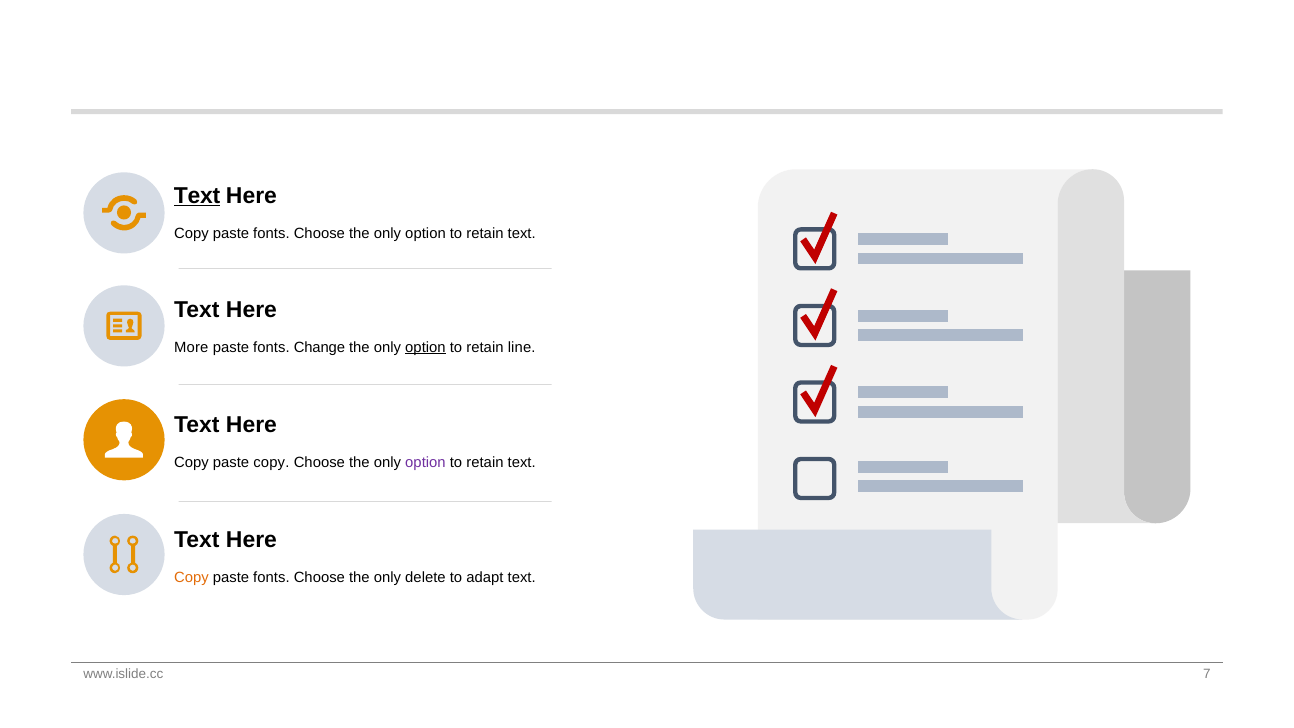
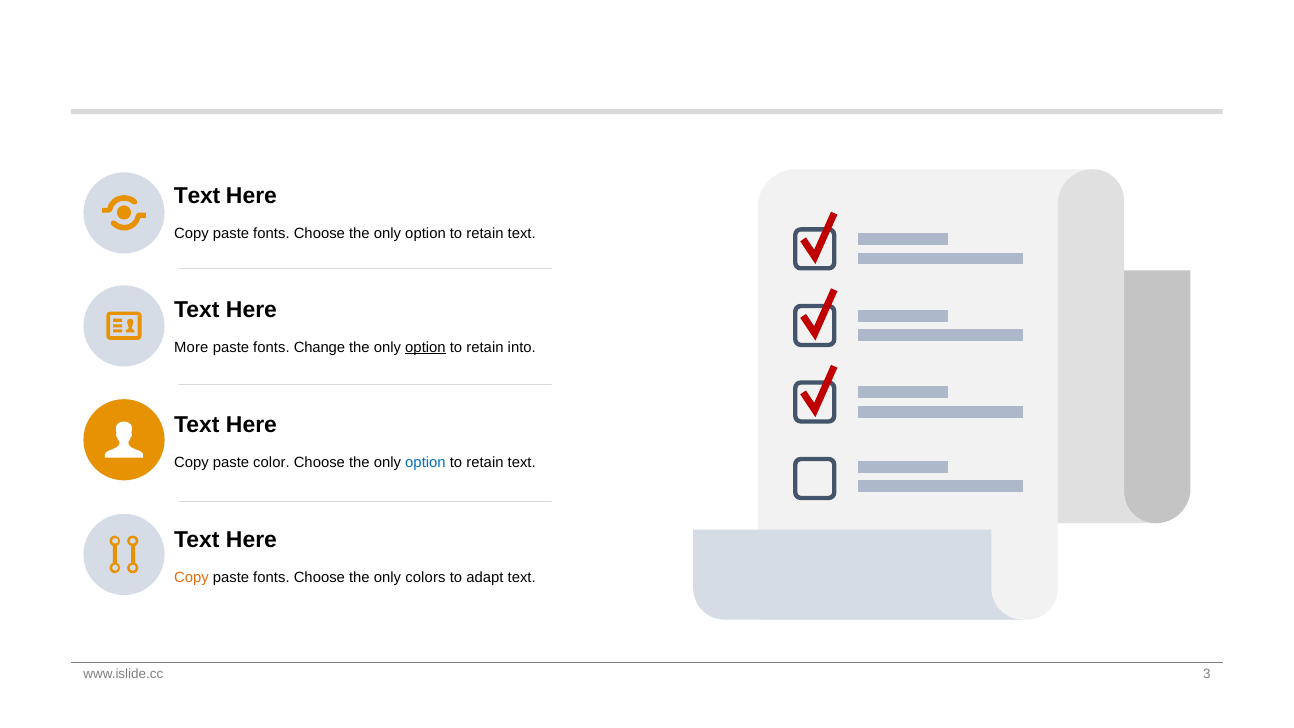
Text underline: present -> none (197, 196)
line: line -> into (522, 347)
paste copy: copy -> color (271, 462)
option colour: purple -> blue (425, 462)
delete: delete -> colors (425, 578)
7: 7 -> 3 (1207, 674)
